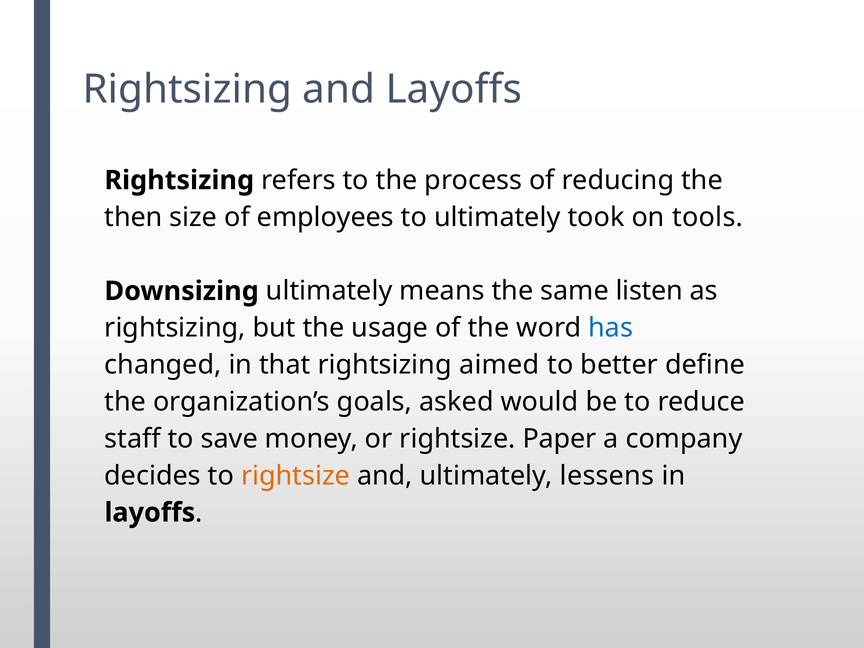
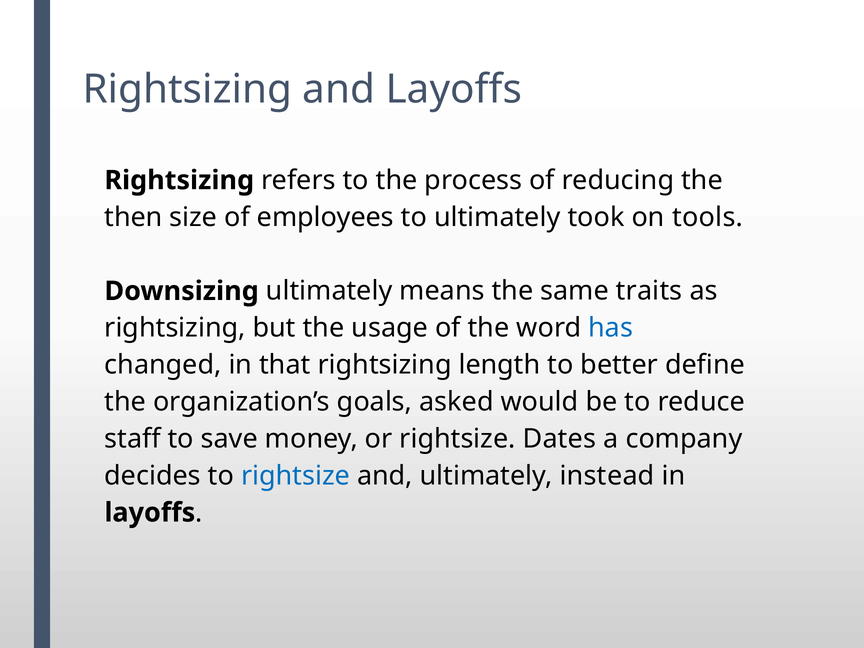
listen: listen -> traits (649, 291)
aimed: aimed -> length (499, 365)
Paper: Paper -> Dates (559, 439)
rightsize colour: orange -> blue (296, 476)
lessens: lessens -> instead (607, 476)
